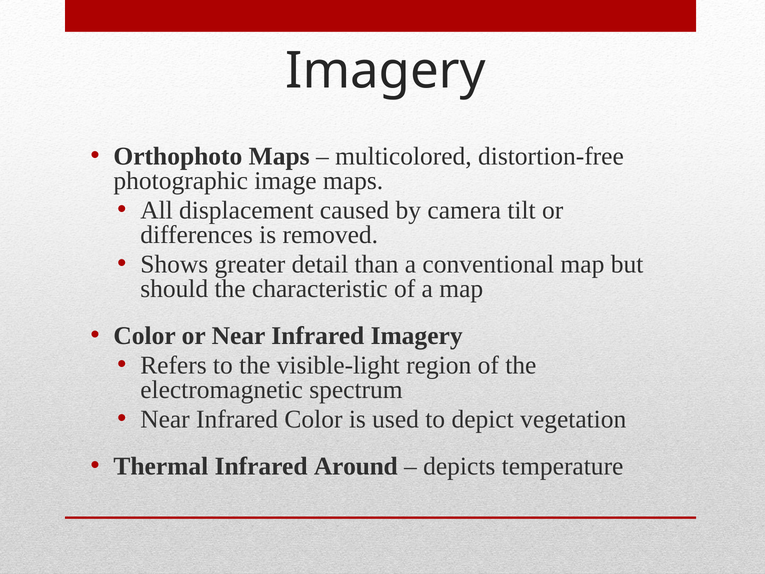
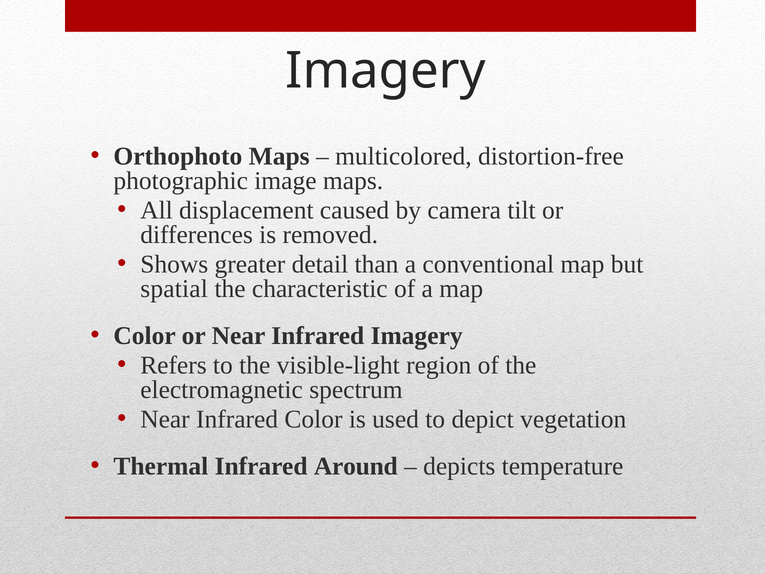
should: should -> spatial (174, 289)
